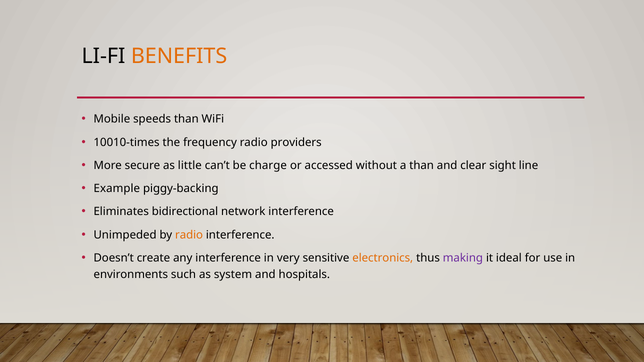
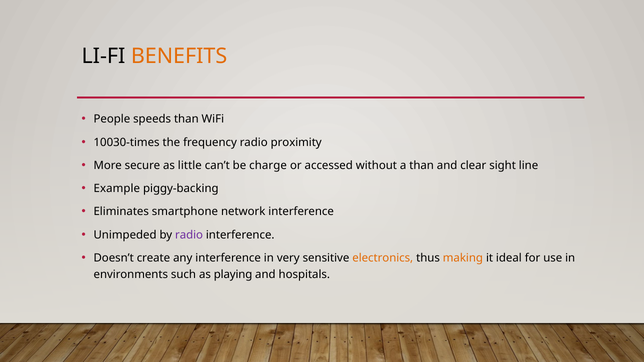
Mobile: Mobile -> People (112, 119)
10010-times: 10010-times -> 10030-times (127, 142)
providers: providers -> proximity (296, 142)
bidirectional: bidirectional -> smartphone (185, 212)
radio colour: orange -> purple (189, 235)
making colour: purple -> orange (463, 258)
system: system -> playing (233, 275)
